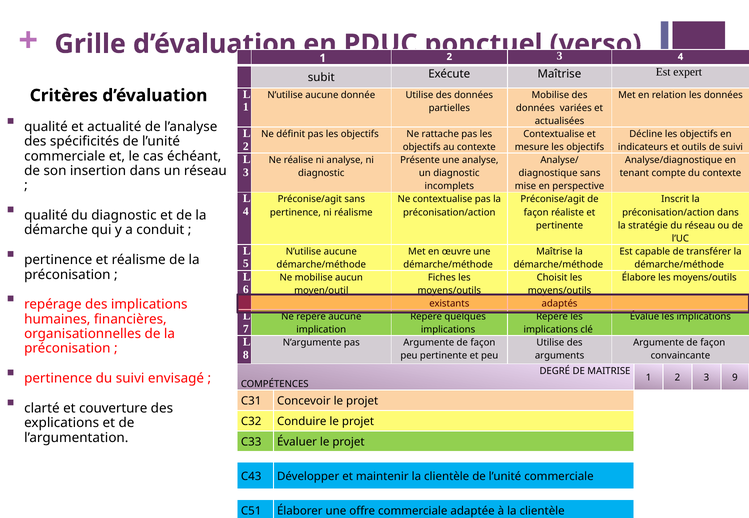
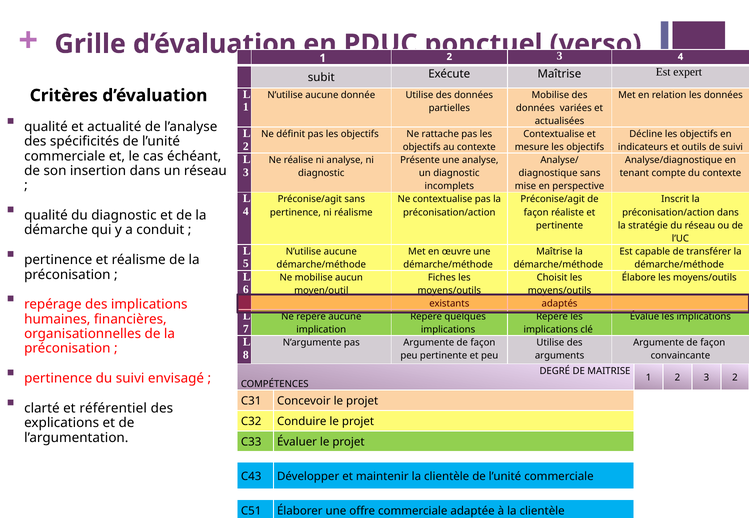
3 9: 9 -> 2 (735, 378)
couverture: couverture -> référentiel (113, 409)
